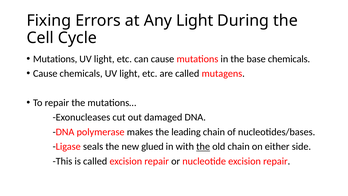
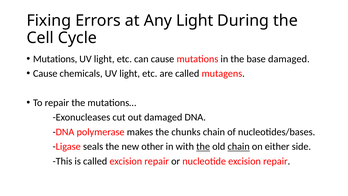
base chemicals: chemicals -> damaged (289, 59)
leading: leading -> chunks (186, 132)
glued: glued -> other (152, 146)
chain underline: none -> present (239, 146)
